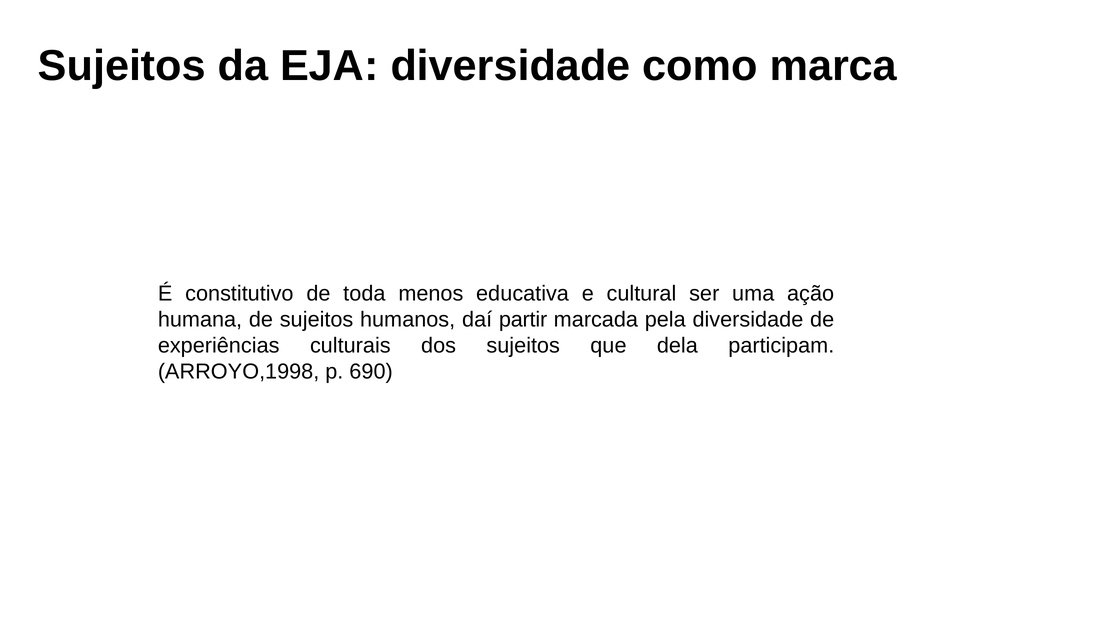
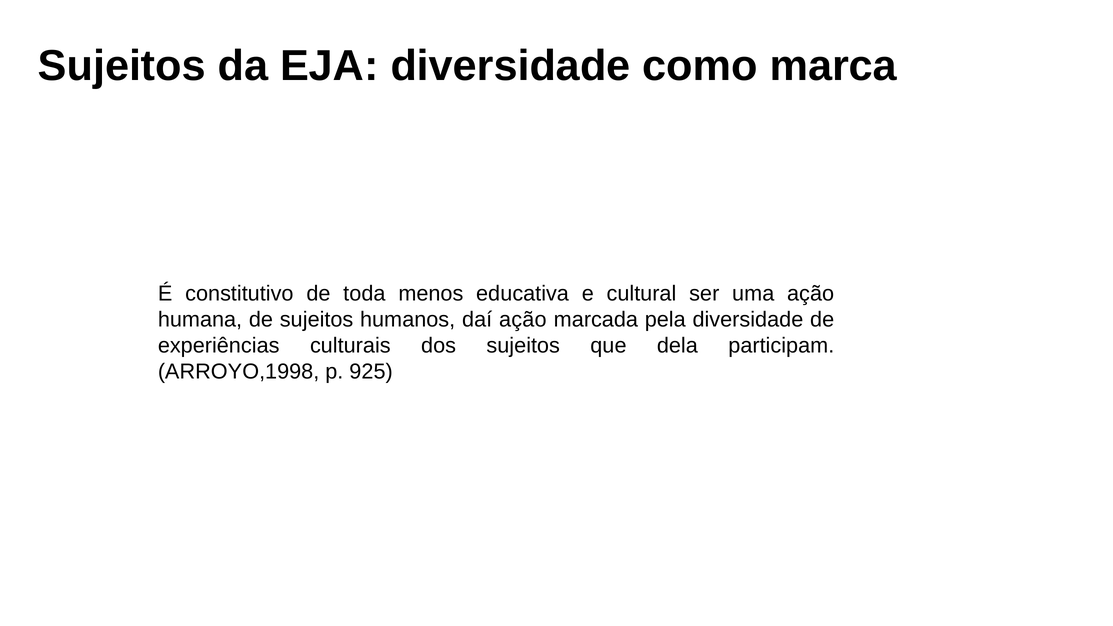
daí partir: partir -> ação (523, 320)
690: 690 -> 925 (371, 372)
